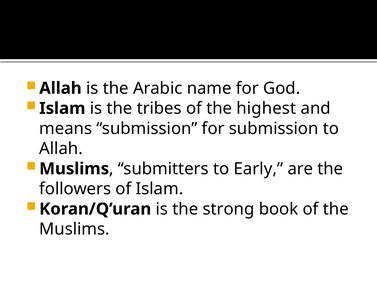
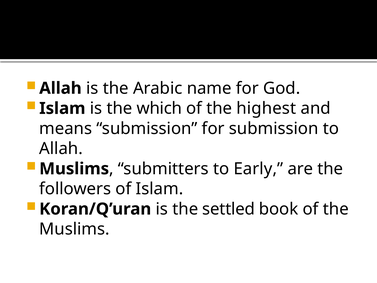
tribes: tribes -> which (159, 108)
strong: strong -> settled (229, 209)
